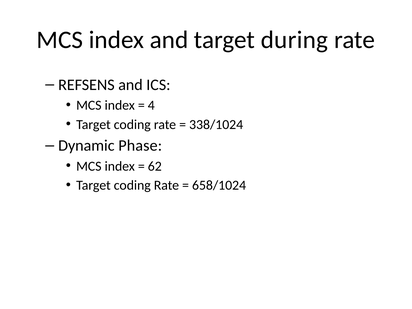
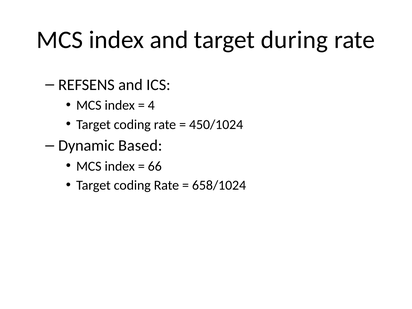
338/1024: 338/1024 -> 450/1024 (216, 125)
Phase: Phase -> Based (140, 146)
62: 62 -> 66 (155, 166)
